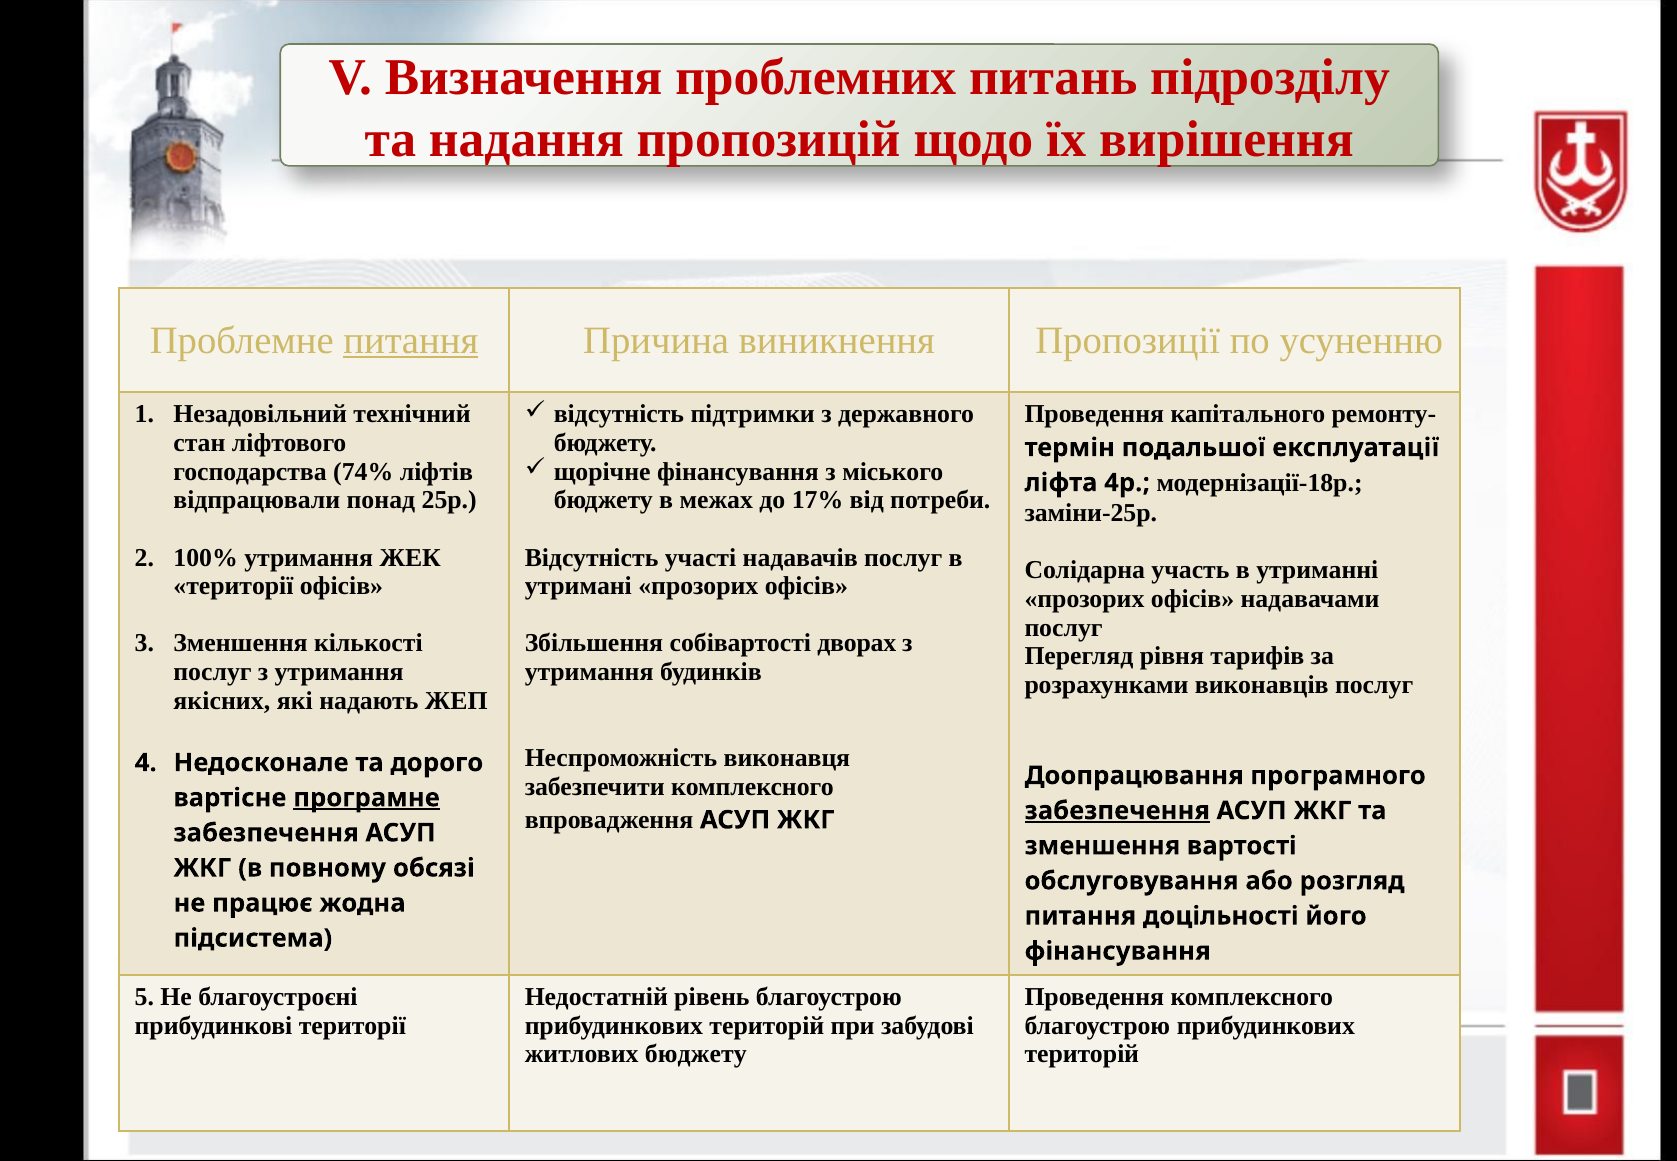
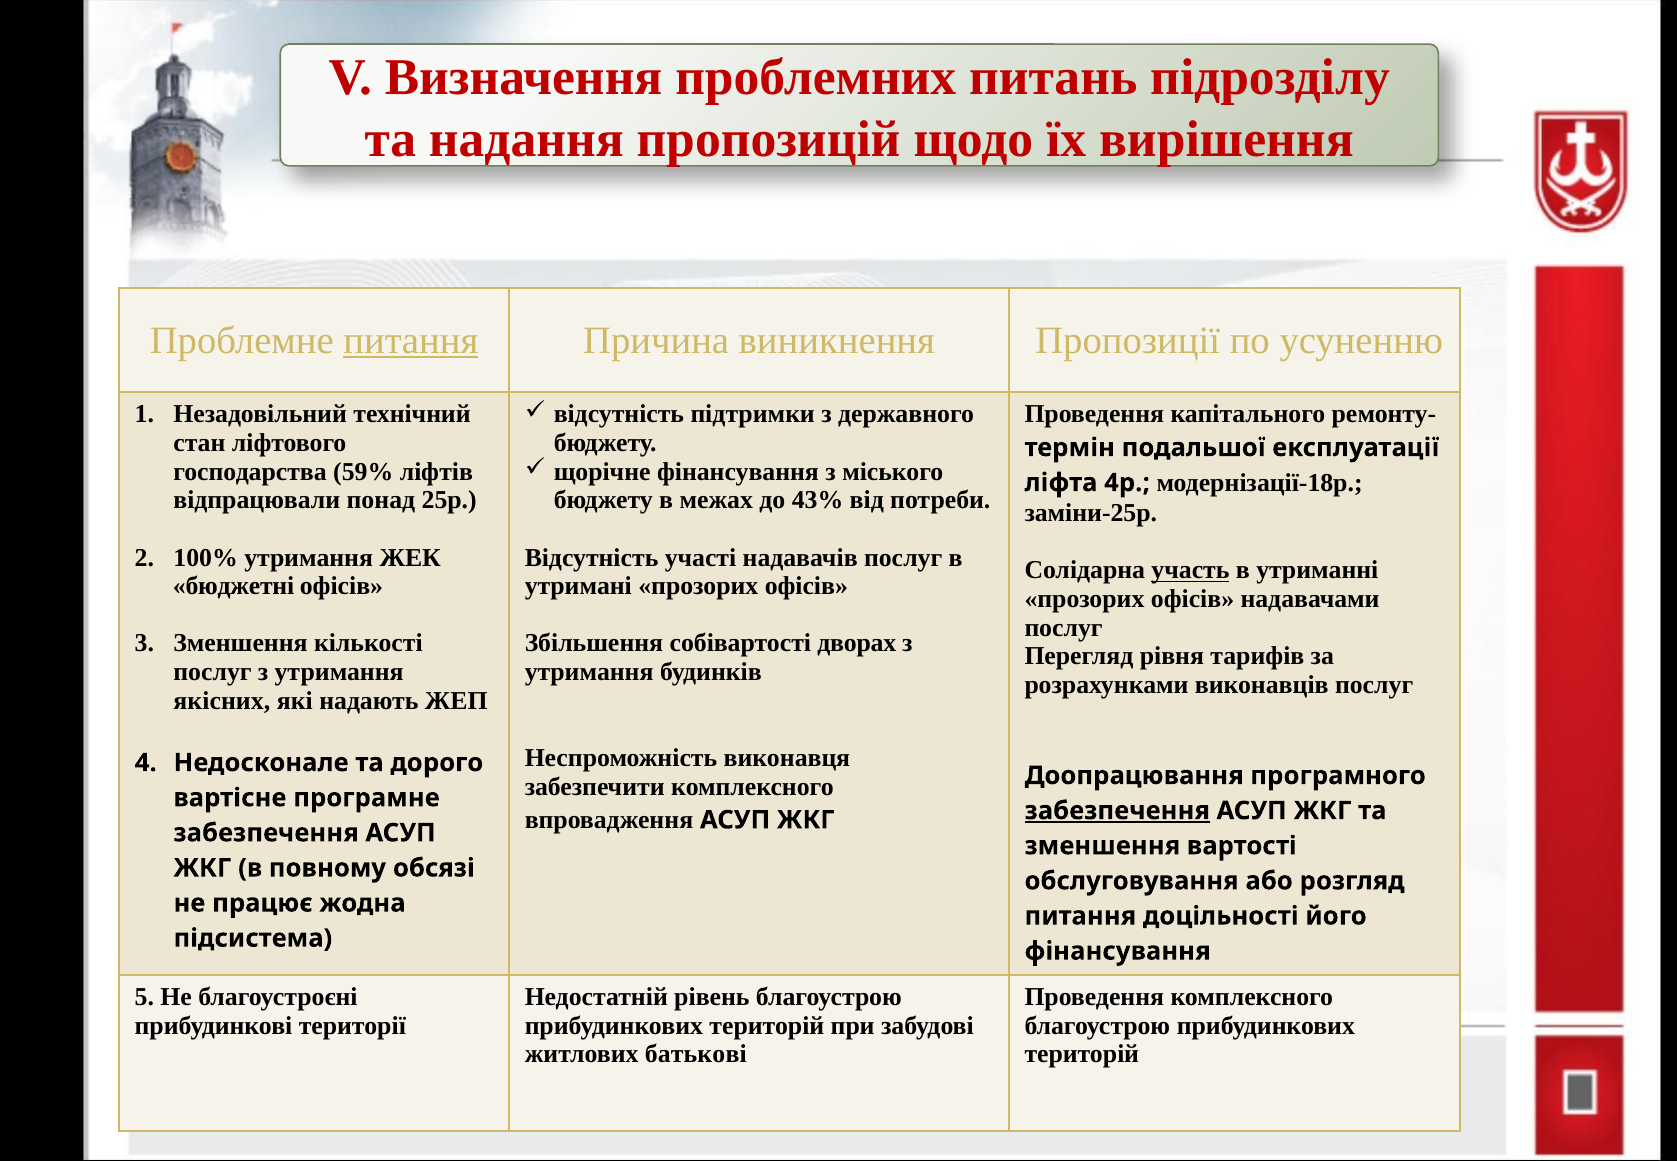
74%: 74% -> 59% (363, 472)
17%: 17% -> 43% (818, 500)
участь underline: none -> present (1190, 570)
території: території -> бюджетні (234, 586)
програмне underline: present -> none (366, 798)
житлових бюджету: бюджету -> батькові (696, 1054)
